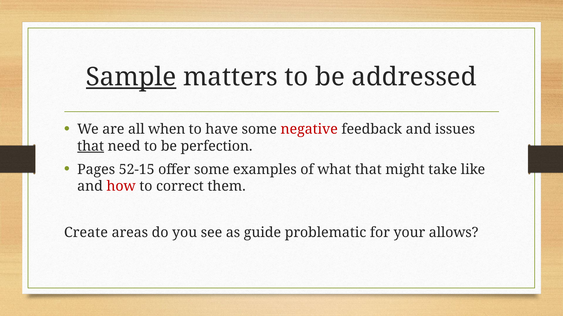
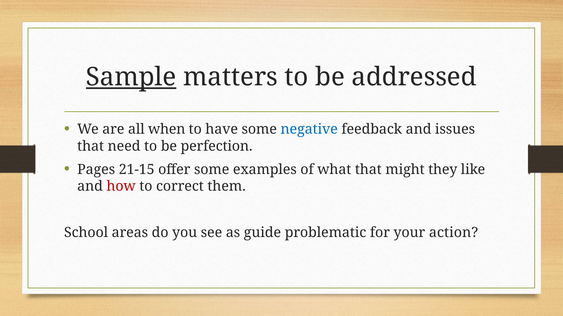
negative colour: red -> blue (309, 130)
that underline: present -> none (91, 147)
52-15: 52-15 -> 21-15 (137, 170)
take: take -> they (443, 170)
Create: Create -> School (86, 233)
allows: allows -> action (453, 233)
